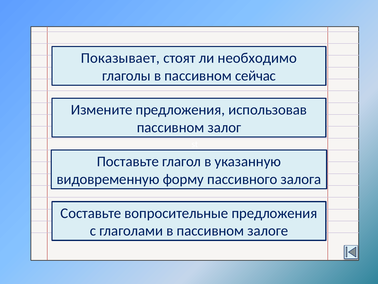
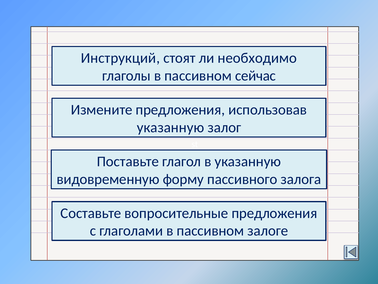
Показывает: Показывает -> Инструкций (120, 58)
пассивном: пассивном -> указанную (170, 127)
